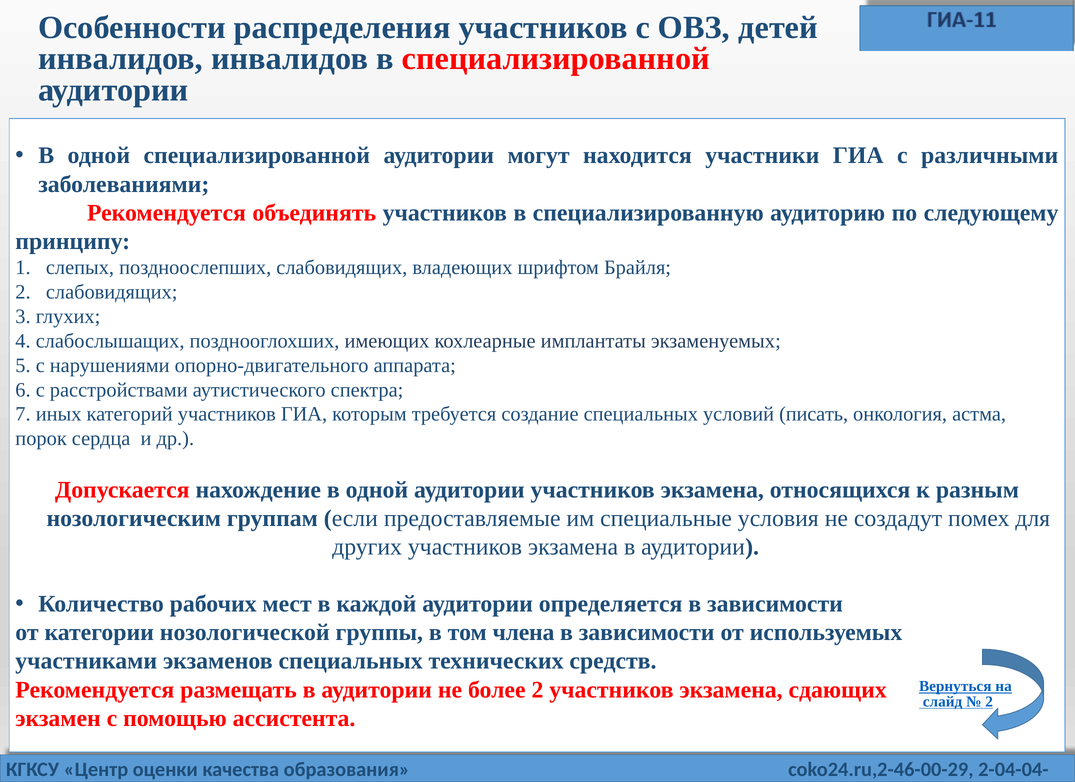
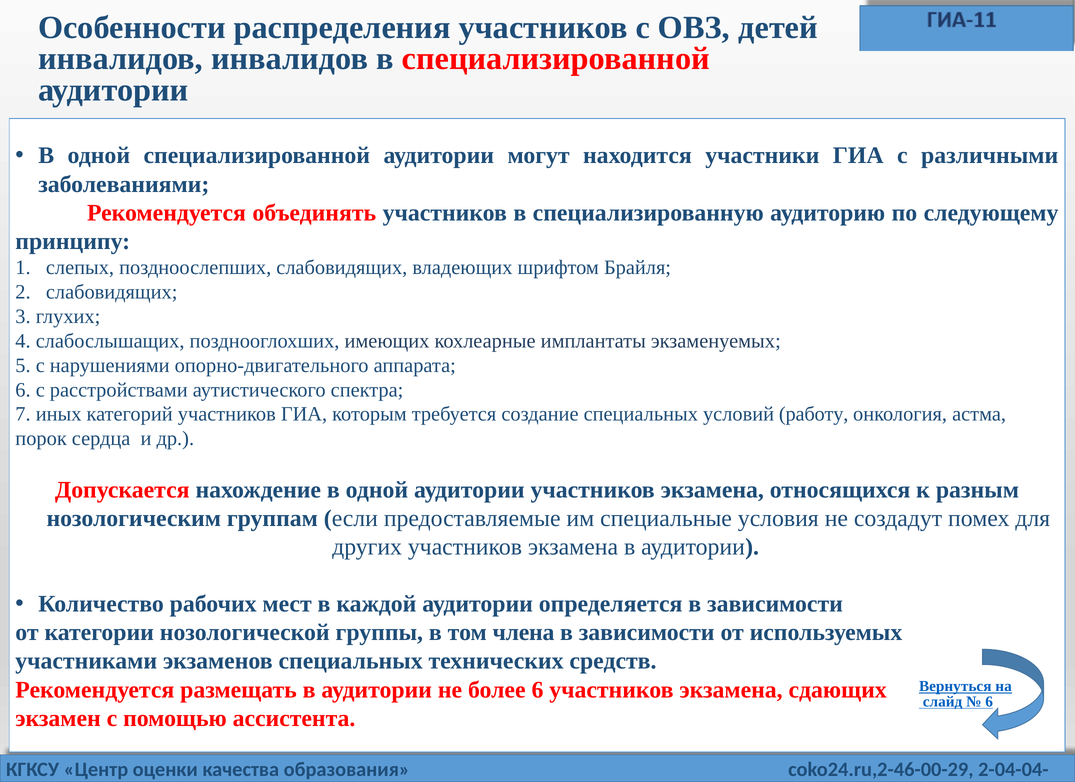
писать: писать -> работу (814, 415)
более 2: 2 -> 6 (537, 690)
2: 2 -> 6 (989, 702)
